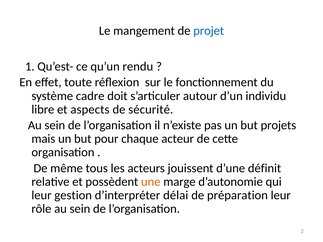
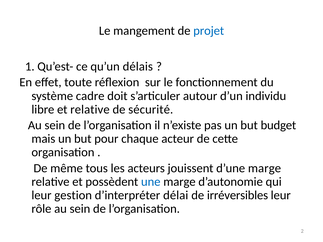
rendu: rendu -> délais (138, 67)
et aspects: aspects -> relative (90, 110)
projets: projets -> budget (278, 125)
d’une définit: définit -> marge (265, 168)
une colour: orange -> blue (151, 182)
préparation: préparation -> irréversibles (238, 195)
